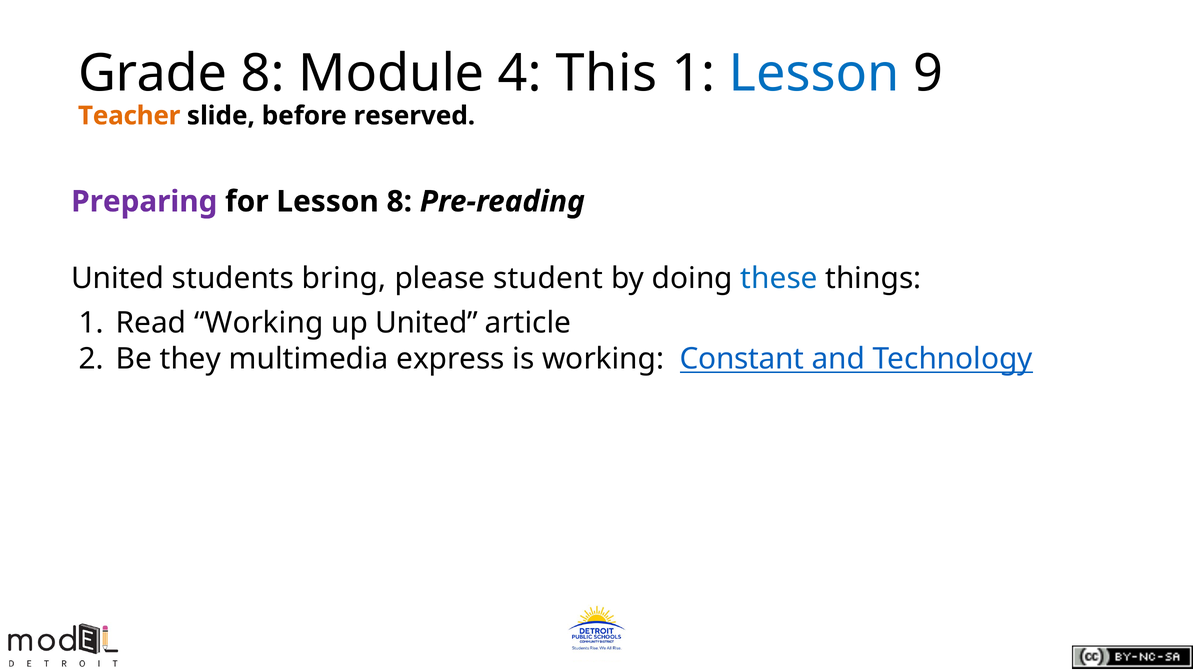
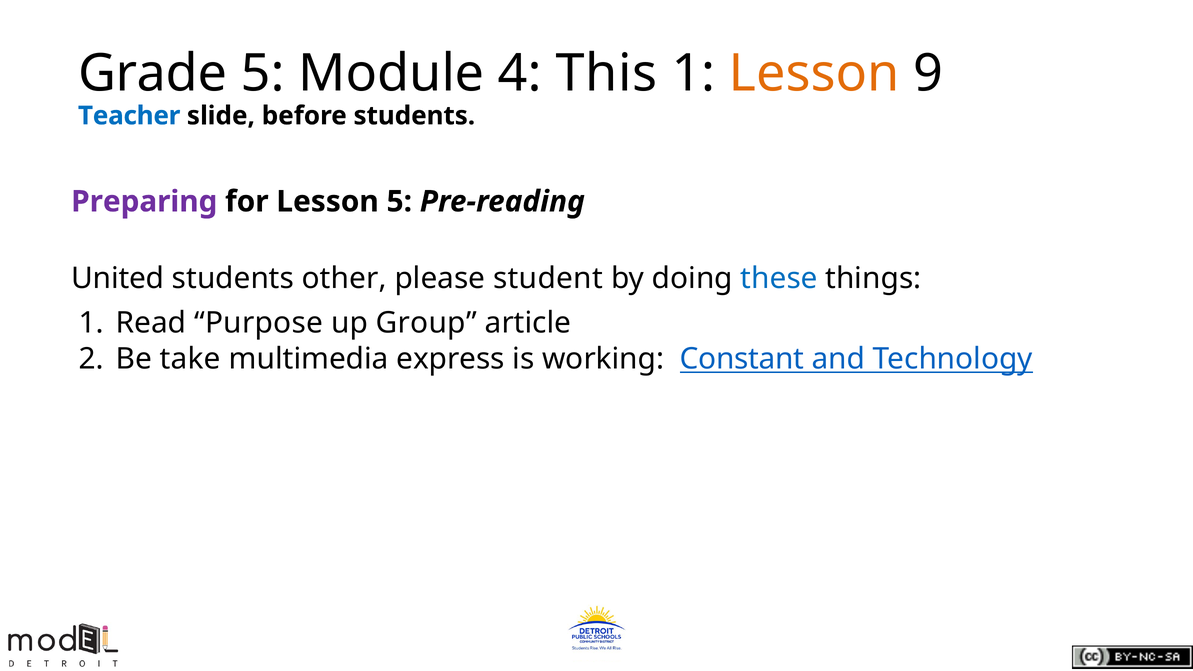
Grade 8: 8 -> 5 (263, 73)
Lesson colour: blue -> orange (814, 73)
Teacher colour: orange -> blue (129, 116)
before reserved: reserved -> students (414, 116)
Lesson 8: 8 -> 5 (399, 202)
bring: bring -> other (344, 278)
Read Working: Working -> Purpose (259, 323)
up United: United -> Group (426, 323)
they: they -> take (190, 359)
